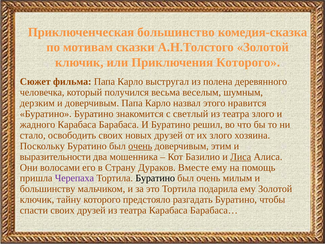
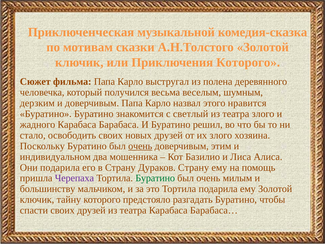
большинство: большинство -> музыкальной (176, 32)
выразительности: выразительности -> индивидуальном (55, 157)
Лиса underline: present -> none (241, 157)
Они волосами: волосами -> подарила (60, 167)
Дураков Вместе: Вместе -> Страну (194, 167)
Буратино colour: black -> green (155, 178)
